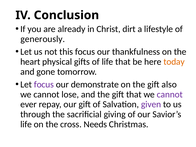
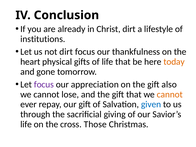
generously: generously -> institutions (43, 39)
not this: this -> dirt (66, 52)
demonstrate: demonstrate -> appreciation (95, 84)
cannot colour: purple -> orange (170, 94)
given colour: purple -> blue (151, 104)
Needs: Needs -> Those (95, 124)
